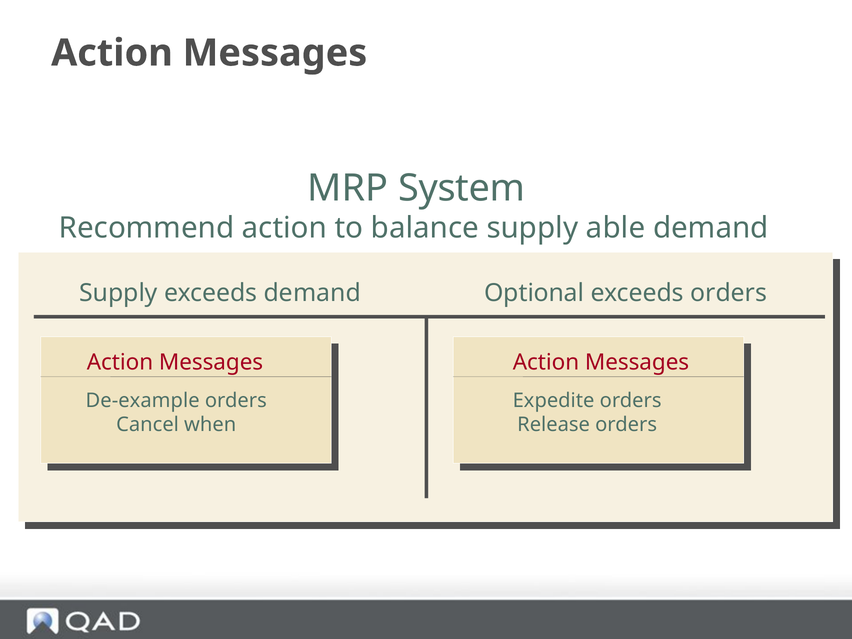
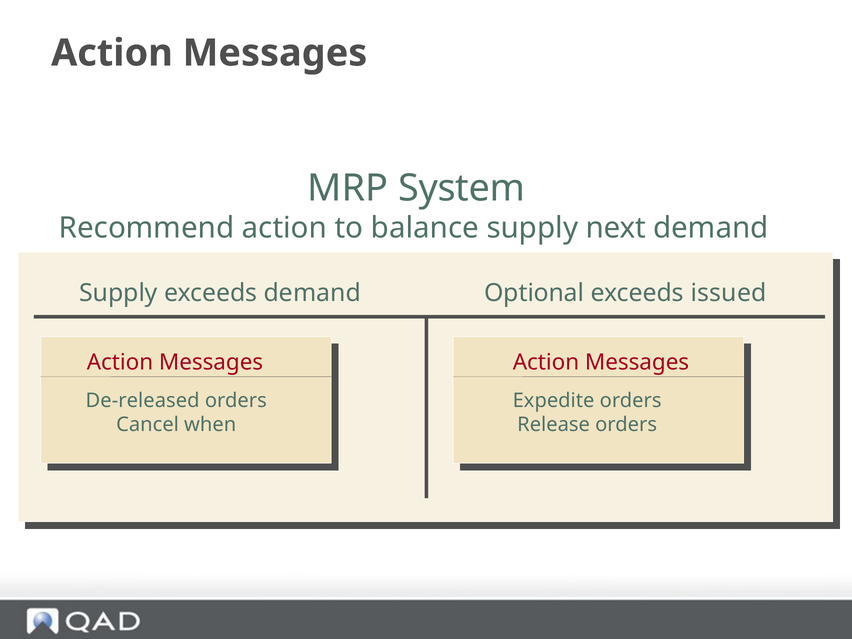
able: able -> next (616, 228)
exceeds orders: orders -> issued (729, 293)
De-example: De-example -> De-released (143, 401)
